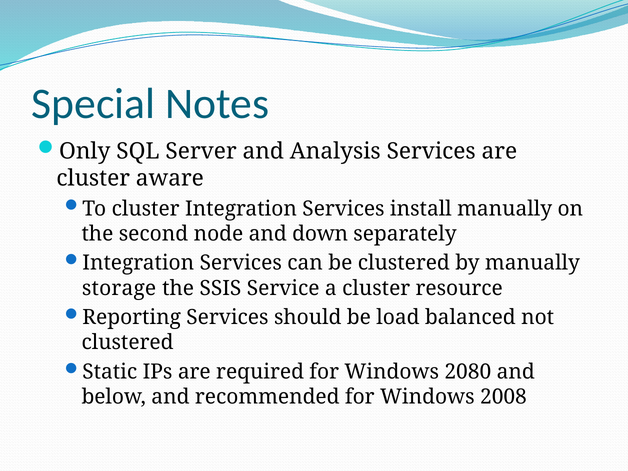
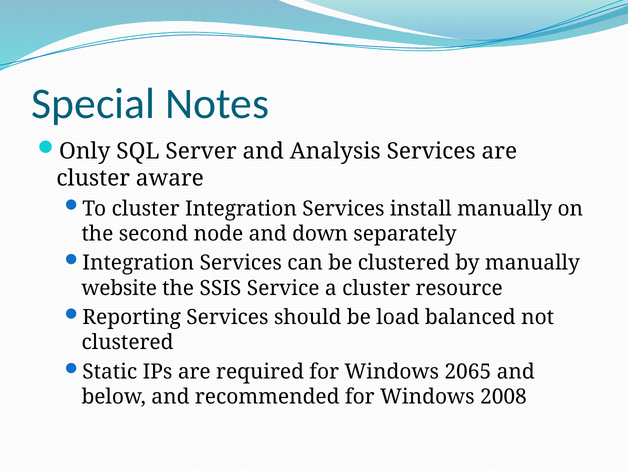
storage: storage -> website (119, 288)
2080: 2080 -> 2065 (468, 372)
